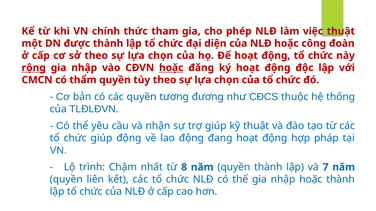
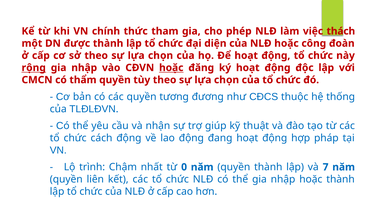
thuật: thuật -> thách (341, 31)
chức giúp: giúp -> cách (101, 138)
8: 8 -> 0 (184, 167)
